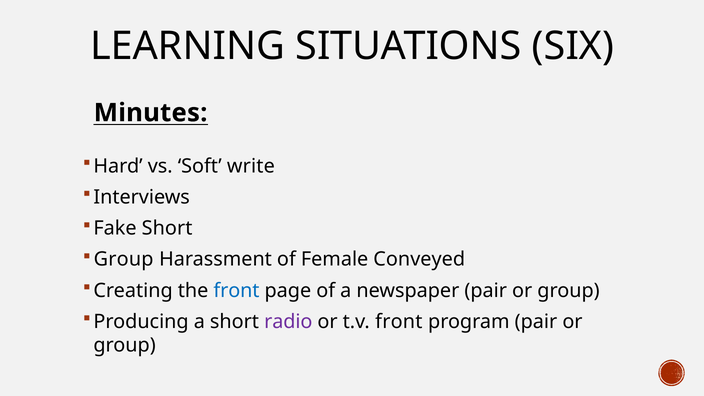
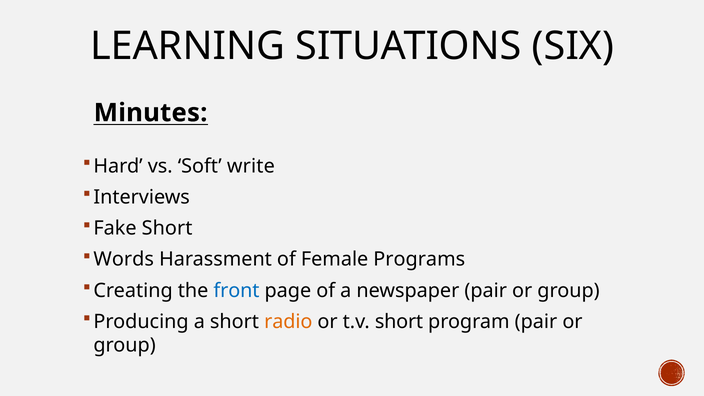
Group: Group -> Words (124, 259)
Conveyed: Conveyed -> Programs (419, 259)
radio colour: purple -> orange (288, 322)
t.v front: front -> short (399, 322)
